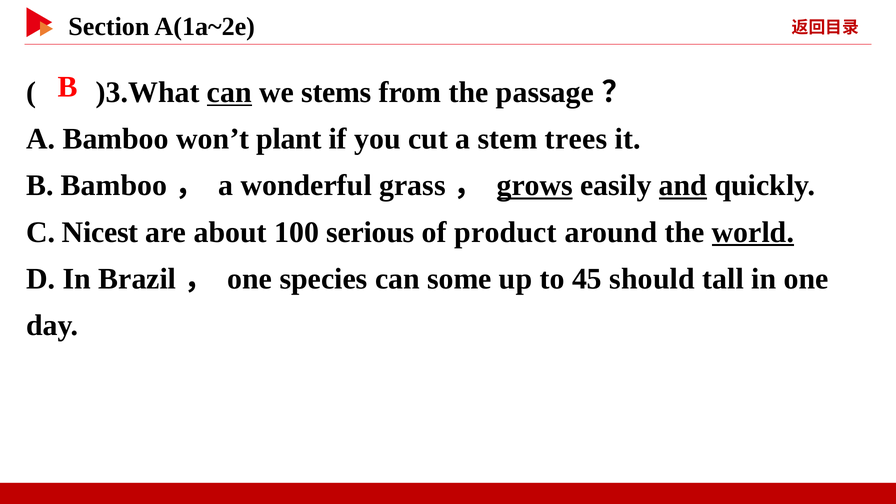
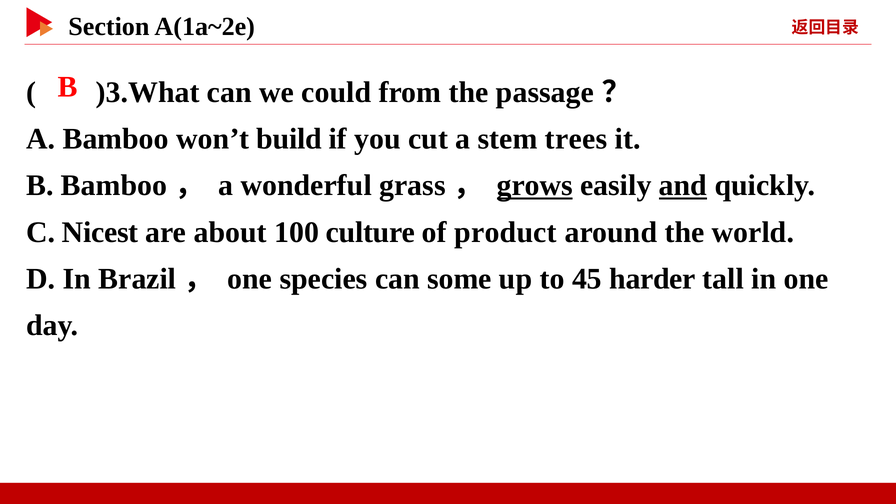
can underline: present -> none (229, 92)
stems: stems -> could (336, 92)
plant: plant -> build (289, 139)
serious: serious -> culture (371, 232)
world underline: present -> none (753, 232)
should: should -> harder (652, 279)
